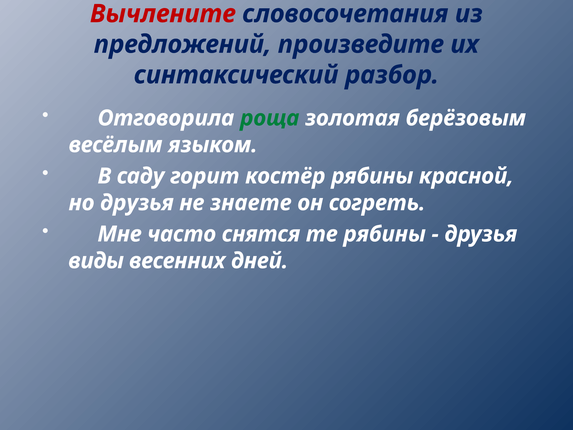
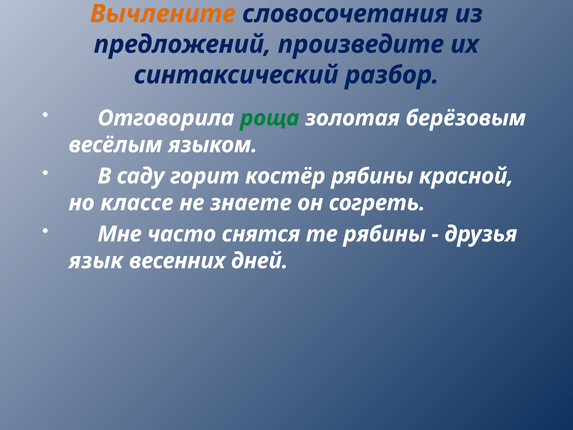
Вычлените colour: red -> orange (163, 14)
но друзья: друзья -> классе (137, 203)
виды: виды -> язык (96, 261)
